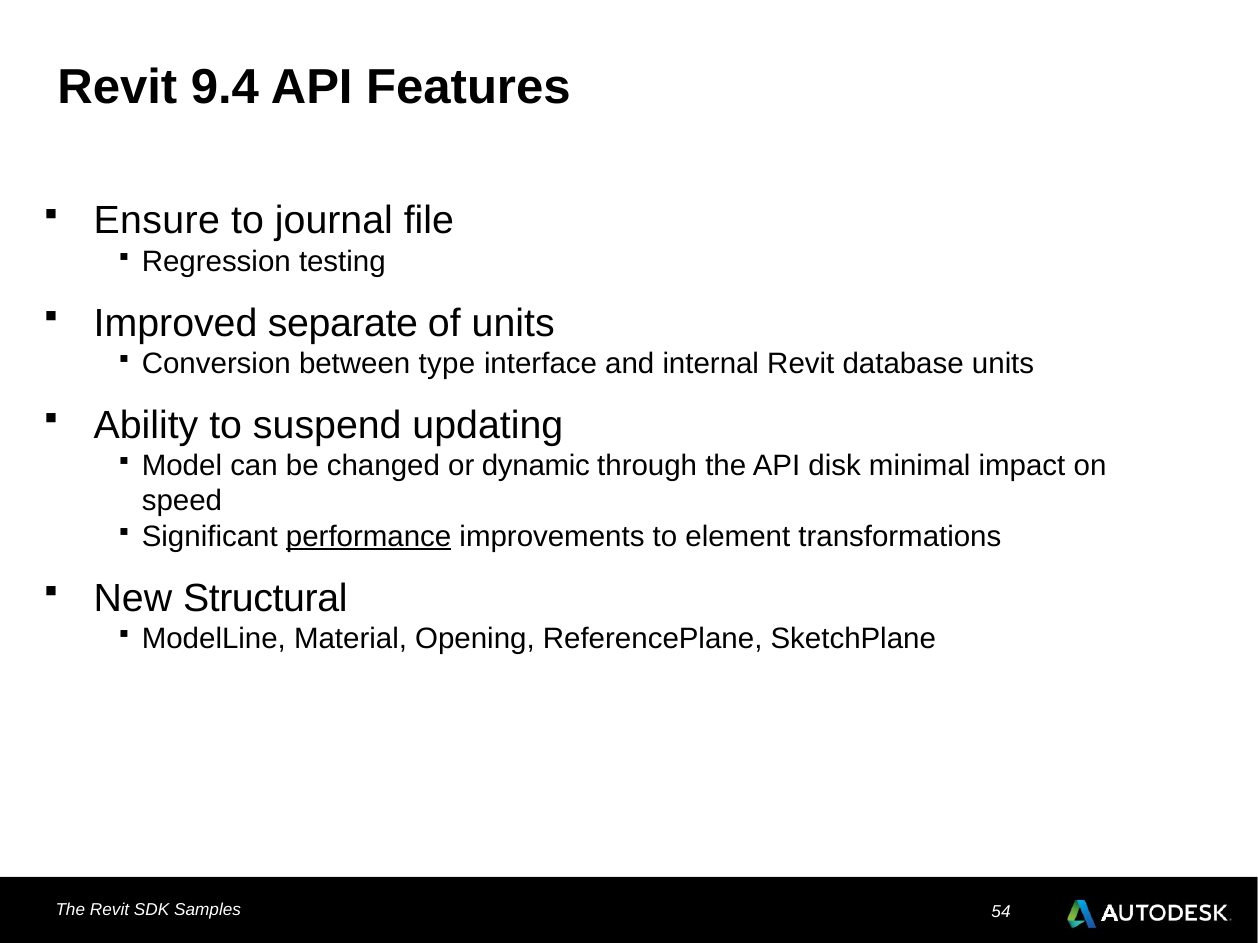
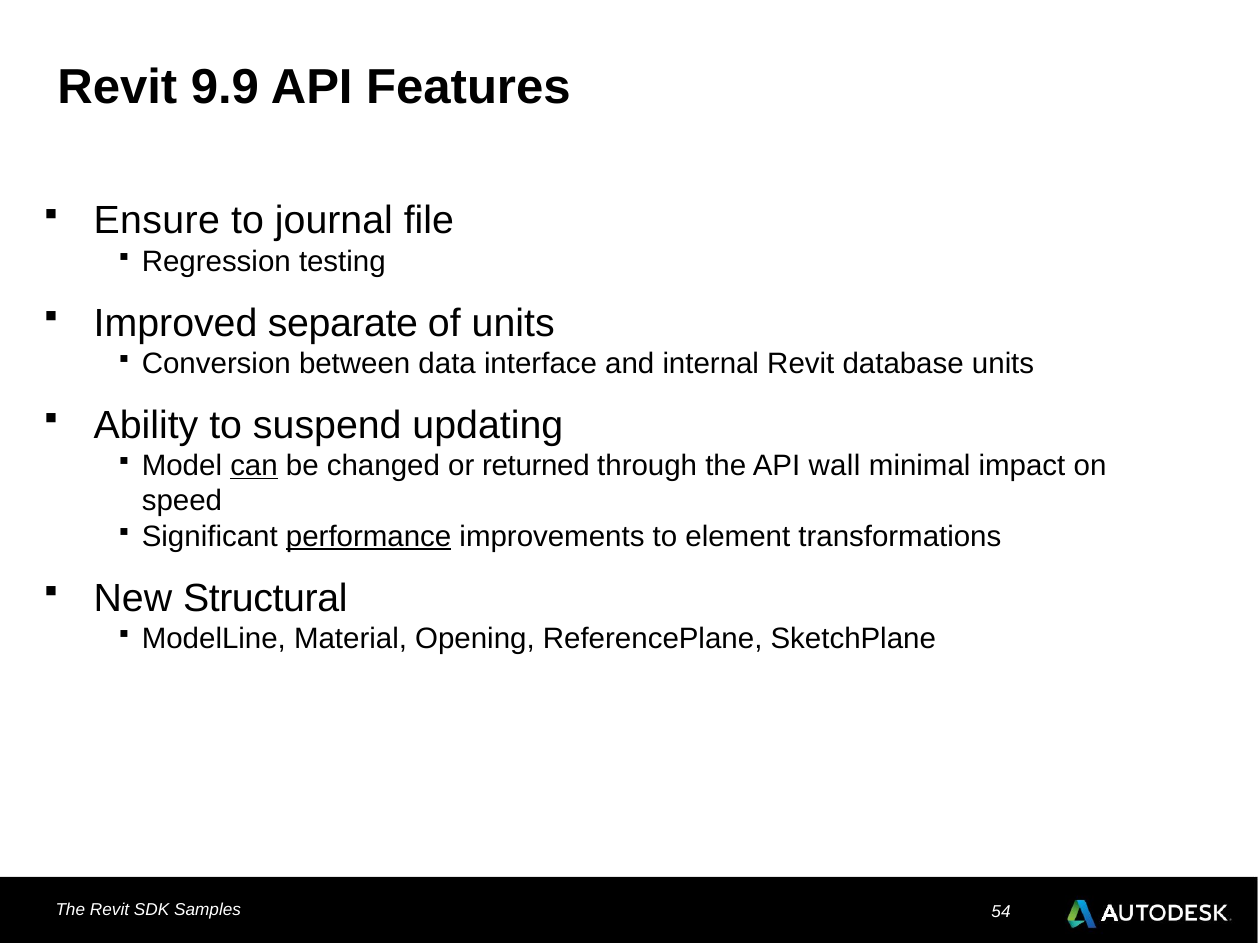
9.4: 9.4 -> 9.9 (225, 87)
type: type -> data (447, 364)
can underline: none -> present (254, 466)
dynamic: dynamic -> returned (536, 466)
disk: disk -> wall (834, 466)
